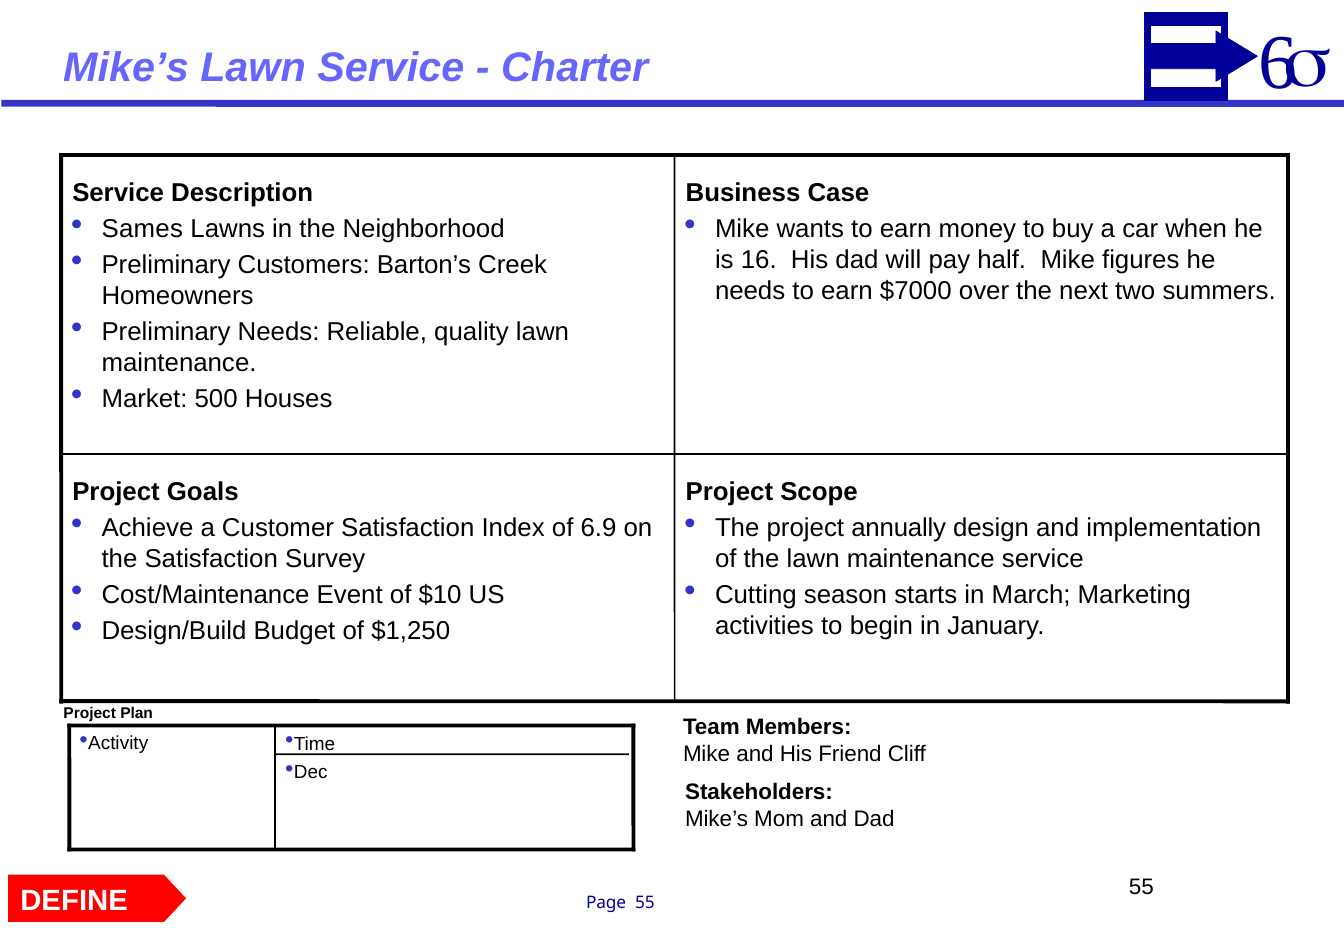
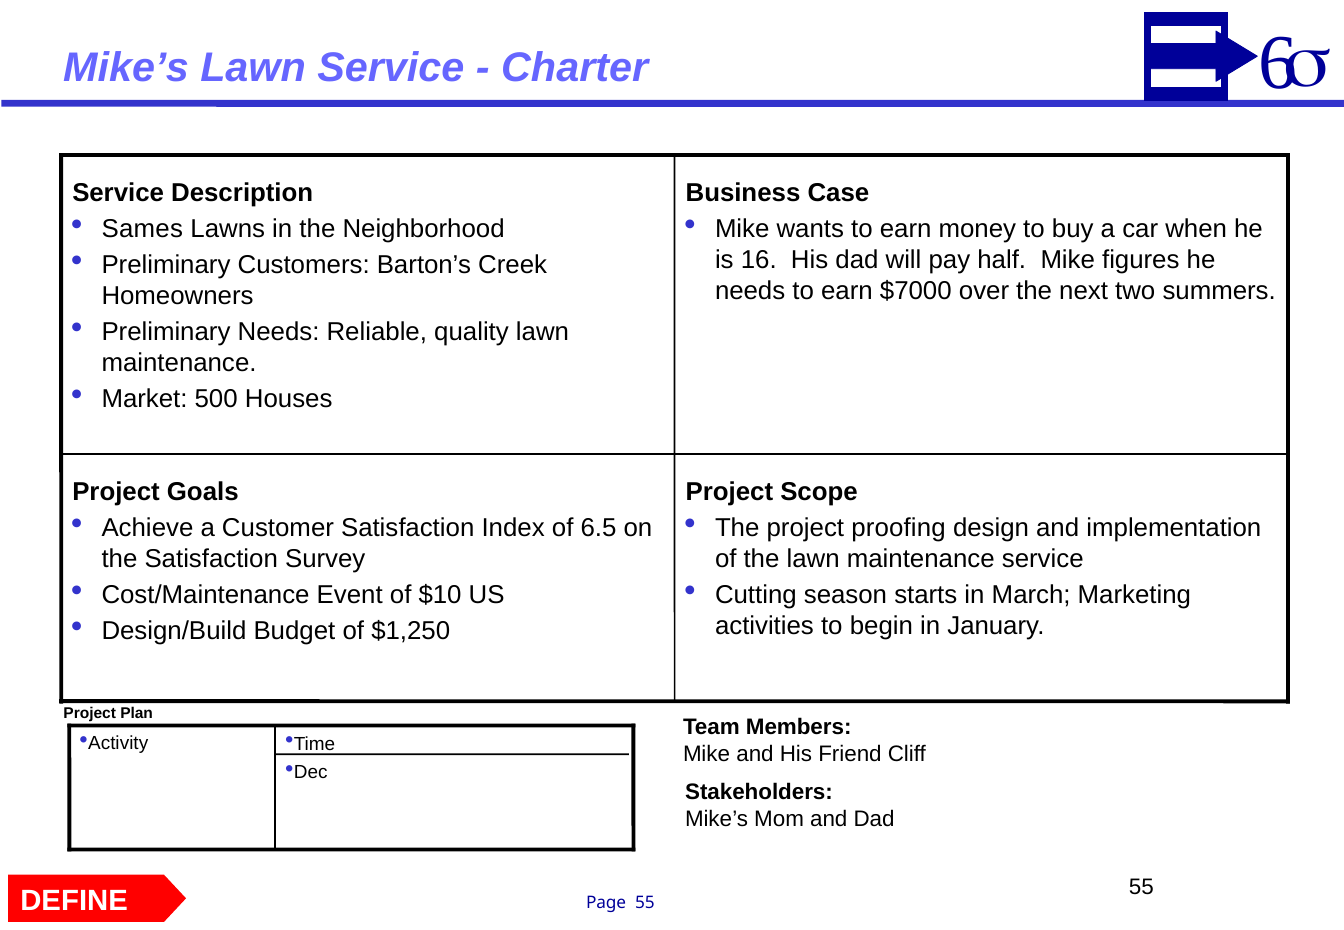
6.9: 6.9 -> 6.5 (598, 528)
annually: annually -> proofing (898, 528)
